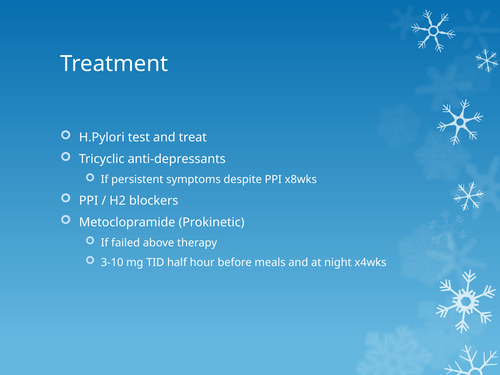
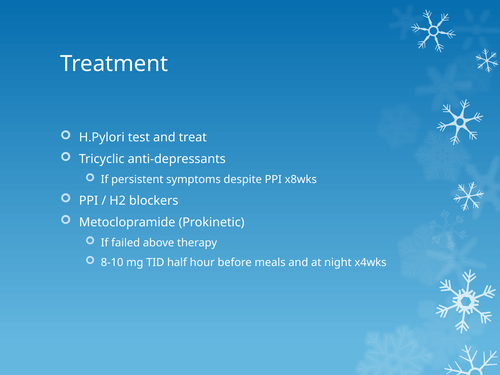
3-10: 3-10 -> 8-10 (112, 262)
